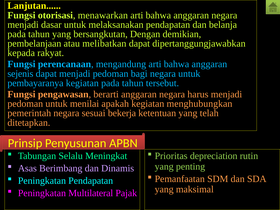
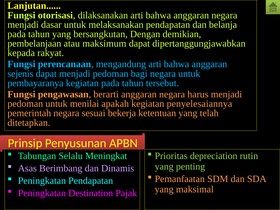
menawarkan: menawarkan -> dilaksanakan (103, 15)
melibatkan: melibatkan -> maksimum (104, 44)
menghubungkan: menghubungkan -> penyelesaiannya (199, 104)
Multilateral: Multilateral -> Destination (91, 193)
